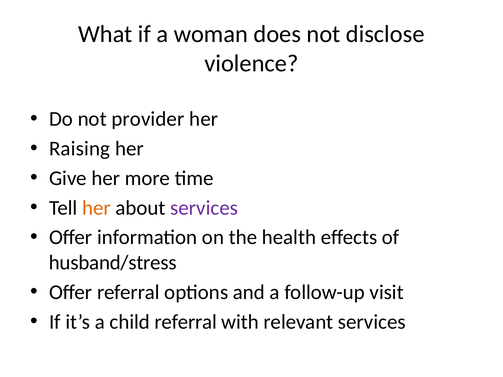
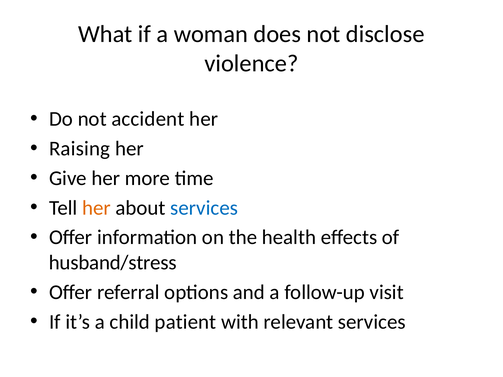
provider: provider -> accident (148, 119)
services colour: purple -> blue (204, 208)
child referral: referral -> patient (185, 322)
